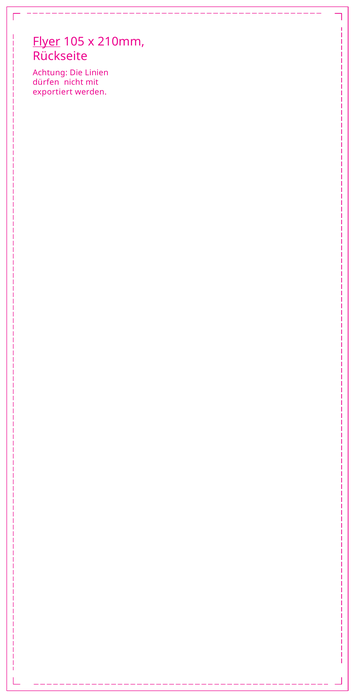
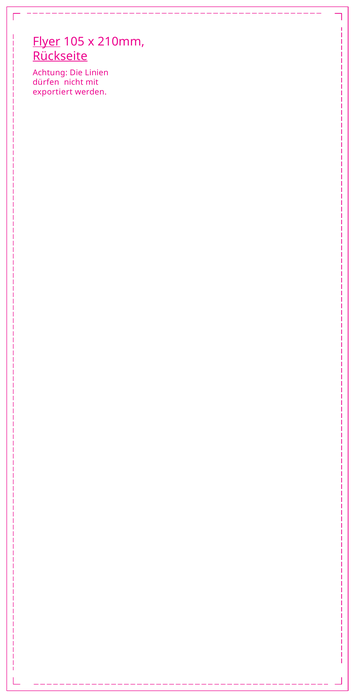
Rückseite underline: none -> present (60, 56)
